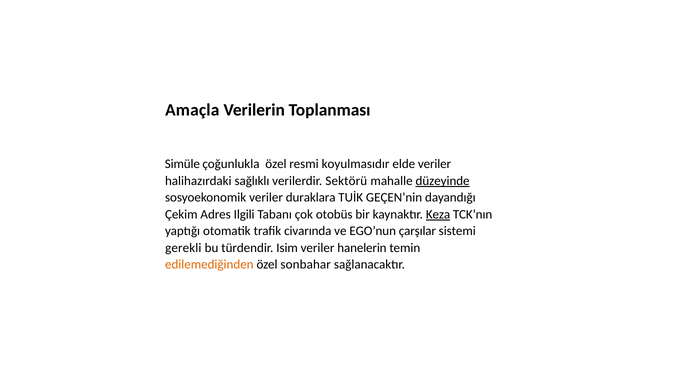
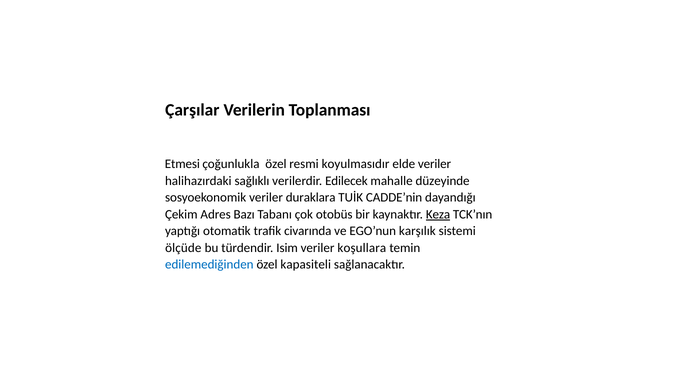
Amaçla: Amaçla -> Çarşılar (192, 110)
Simüle: Simüle -> Etmesi (182, 164)
Sektörü: Sektörü -> Edilecek (346, 181)
düzeyinde underline: present -> none (443, 181)
GEÇEN’nin: GEÇEN’nin -> CADDE’nin (394, 198)
Ilgili: Ilgili -> Bazı (244, 214)
çarşılar: çarşılar -> karşılık (417, 231)
gerekli: gerekli -> ölçüde (183, 248)
hanelerin: hanelerin -> koşullara (362, 248)
edilemediğinden colour: orange -> blue (209, 264)
sonbahar: sonbahar -> kapasiteli (306, 264)
